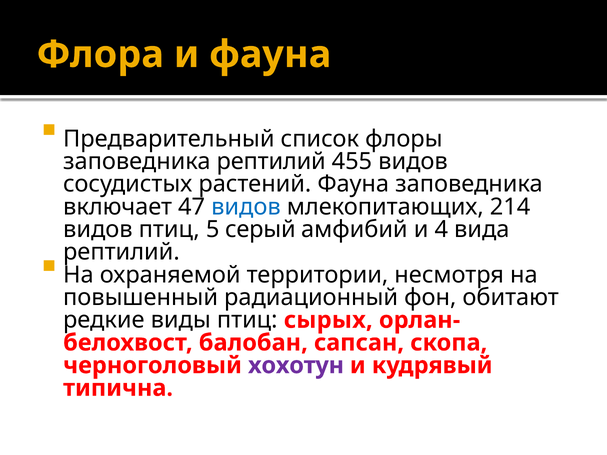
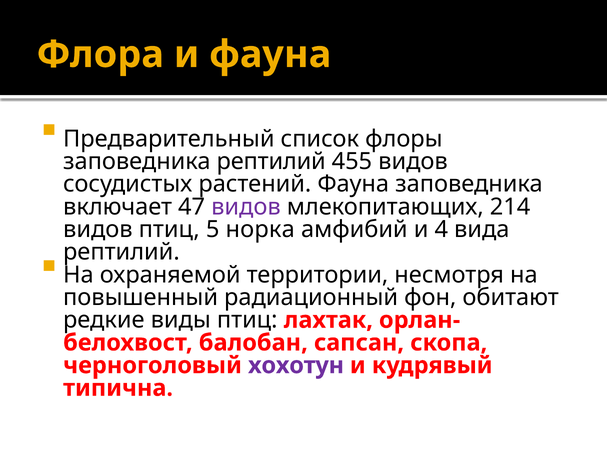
видов colour: blue -> purple (246, 207)
серый: серый -> норка (260, 230)
сырых: сырых -> лахтак (328, 320)
